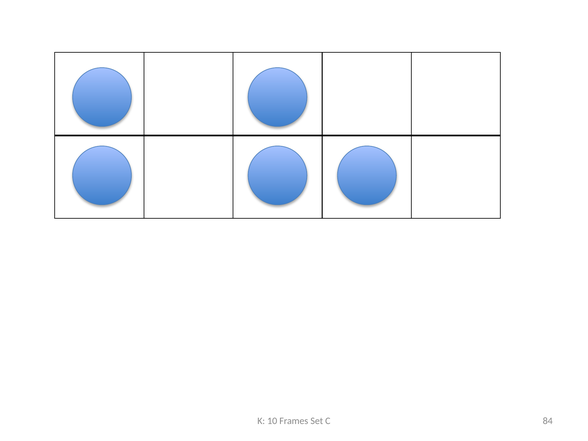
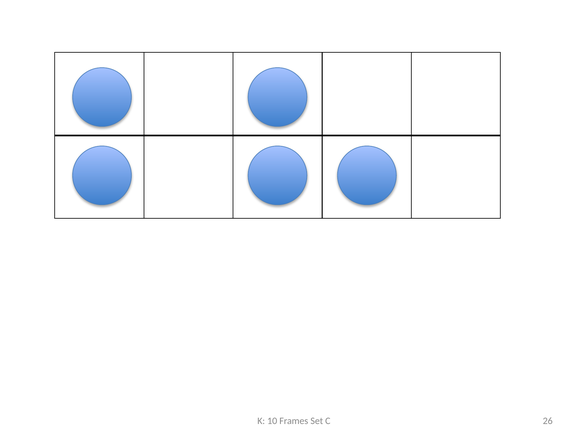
84: 84 -> 26 (548, 421)
